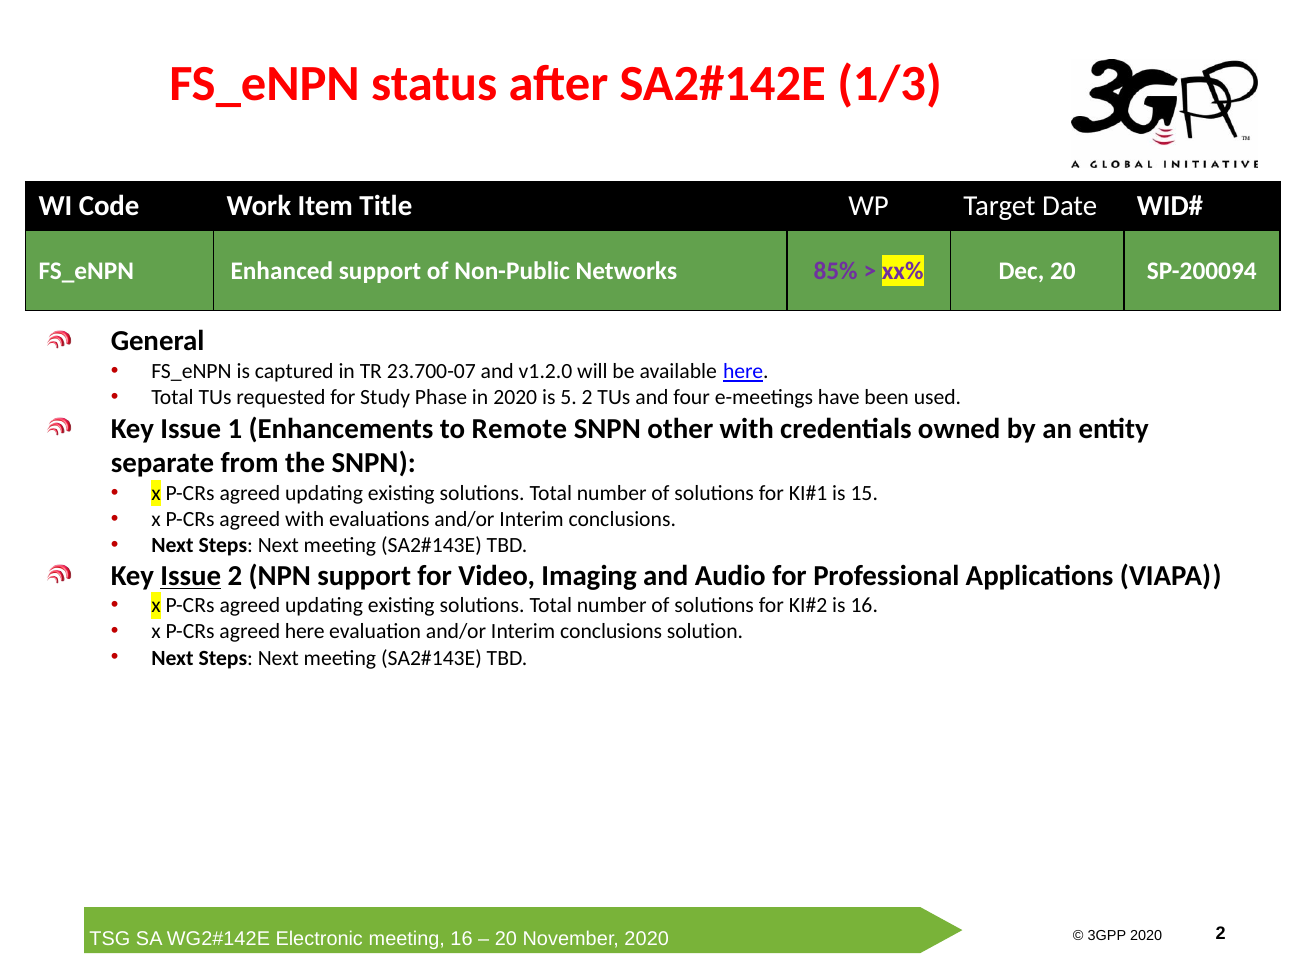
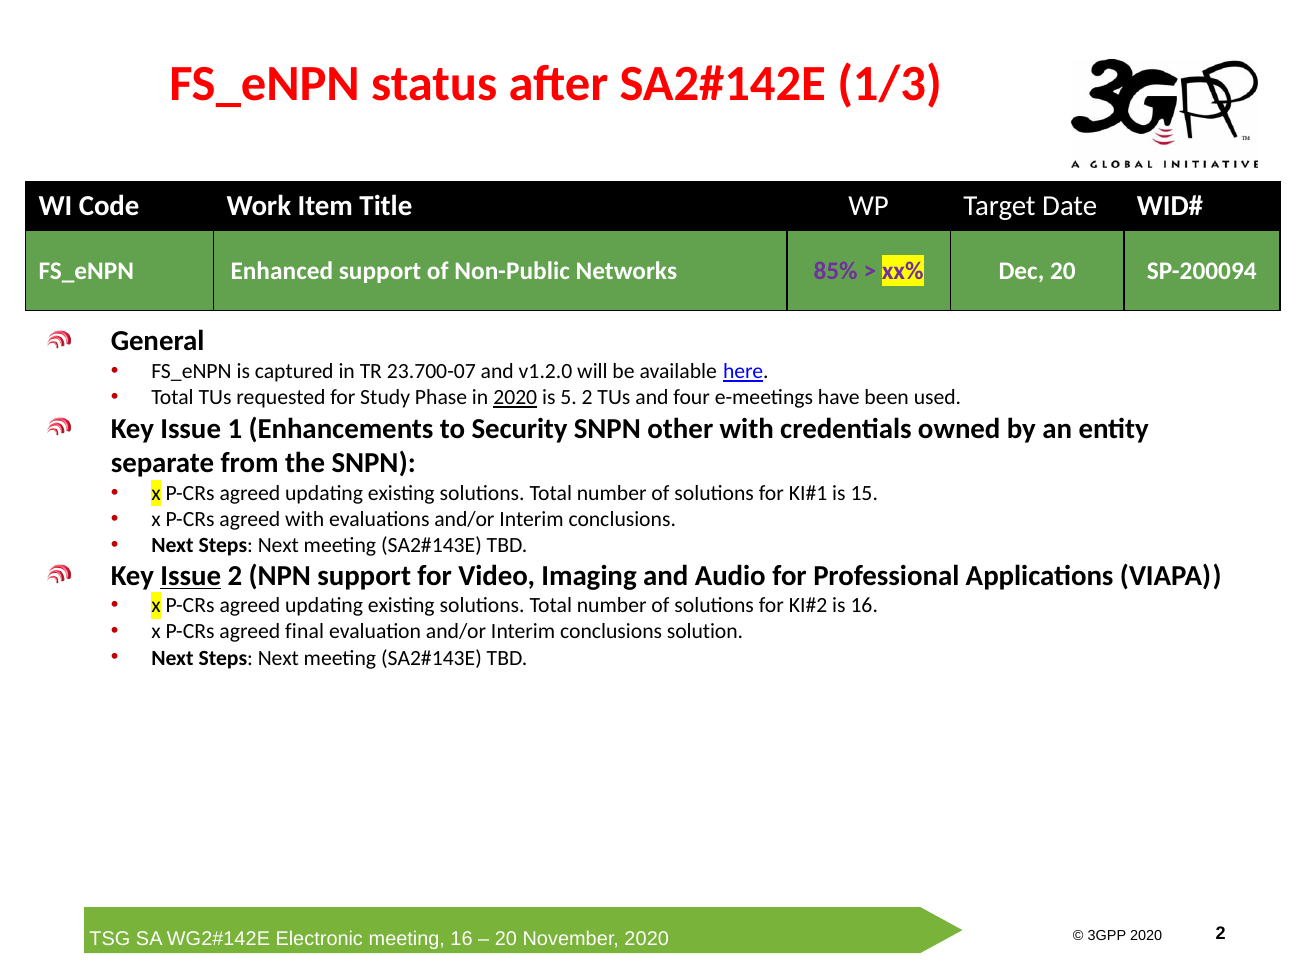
2020 underline: none -> present (515, 398)
Remote: Remote -> Security (520, 429)
agreed here: here -> final (305, 632)
